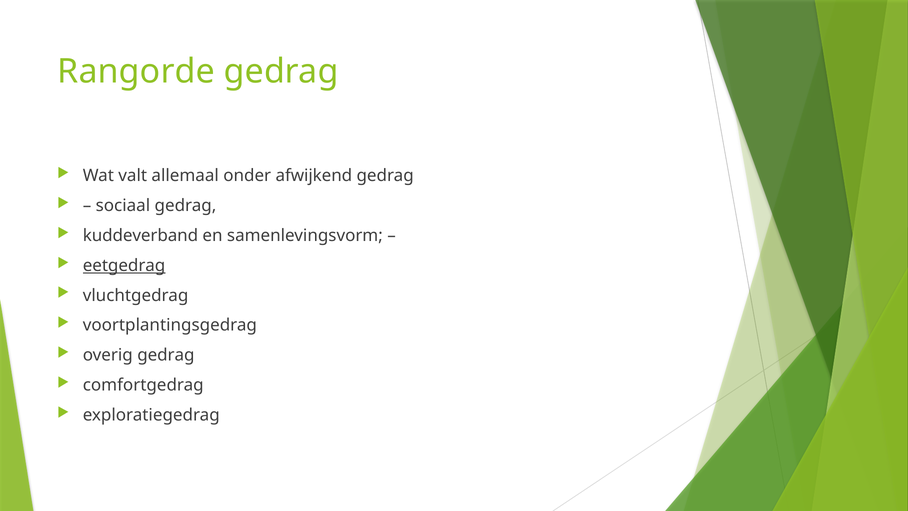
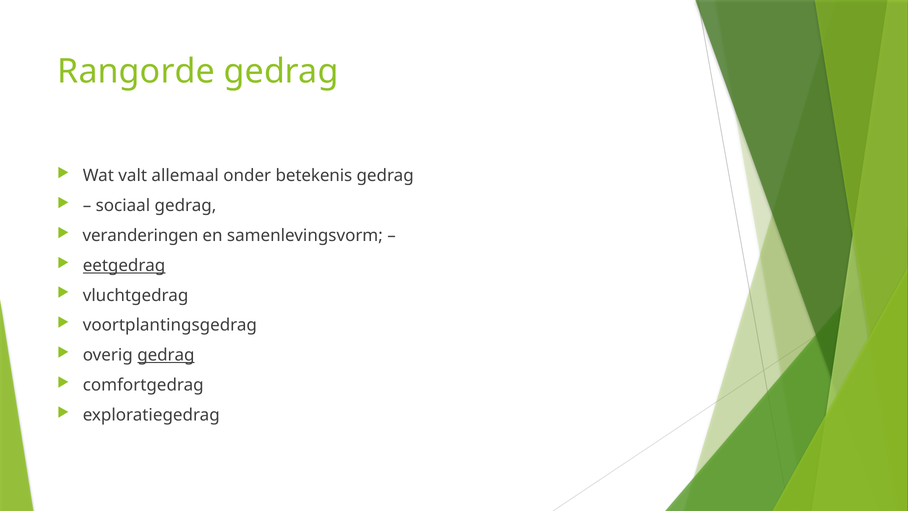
afwijkend: afwijkend -> betekenis (314, 176)
kuddeverband: kuddeverband -> veranderingen (140, 236)
gedrag underline: none -> present (166, 355)
